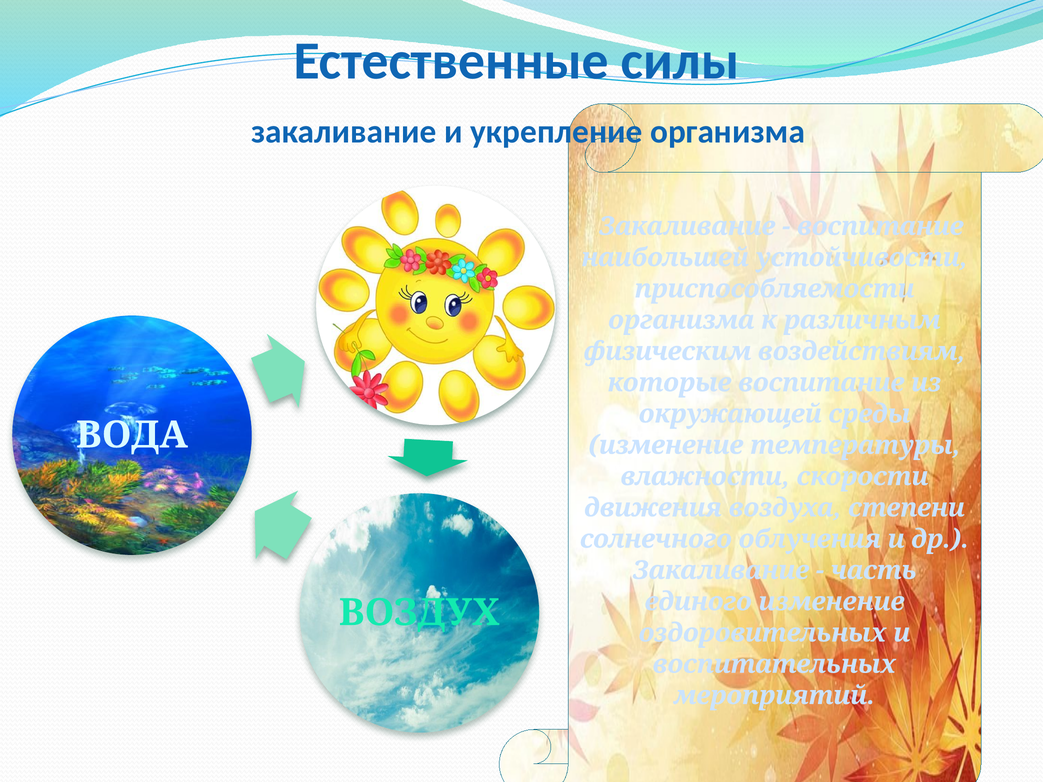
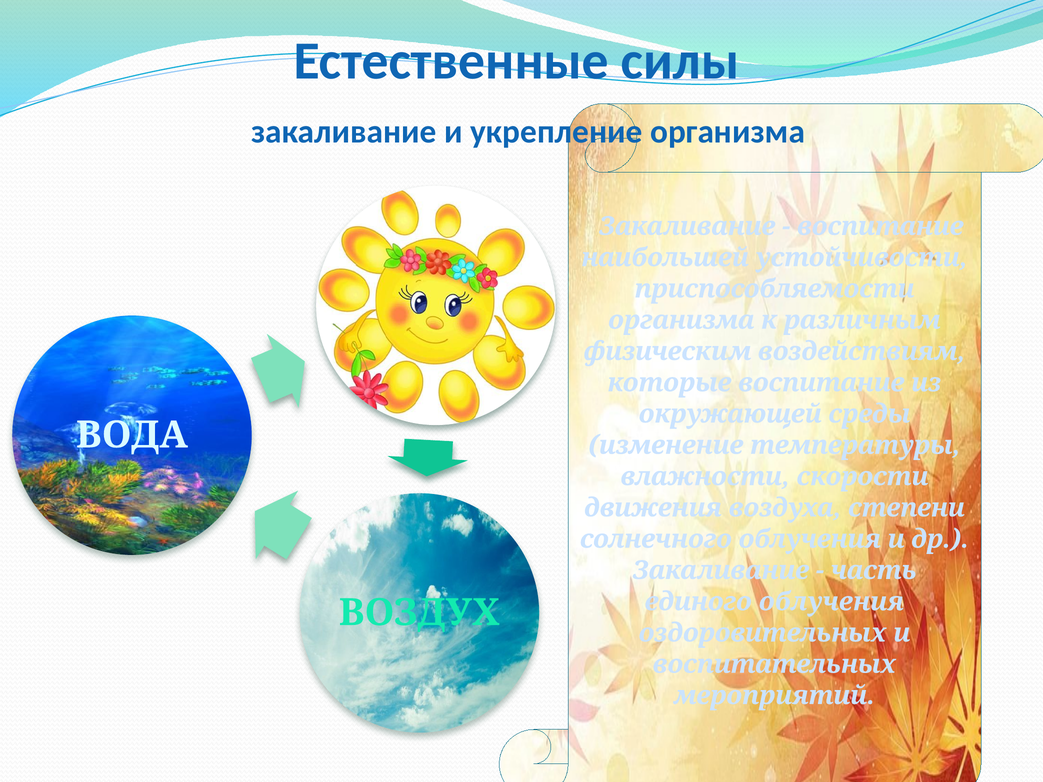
единого изменение: изменение -> облучения (831, 602)
